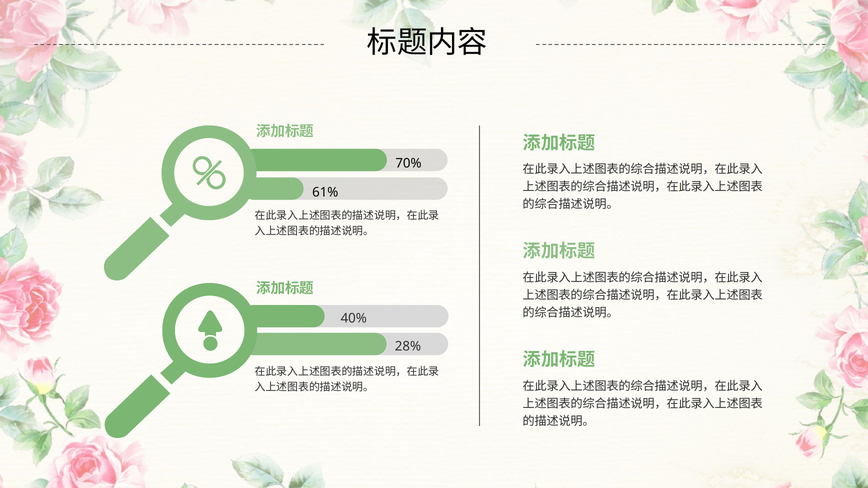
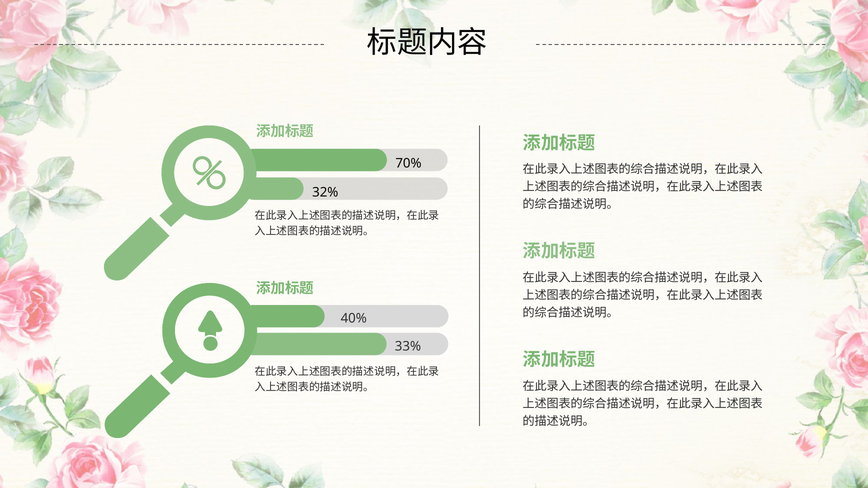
61%: 61% -> 32% (325, 193)
28%: 28% -> 33% (408, 347)
